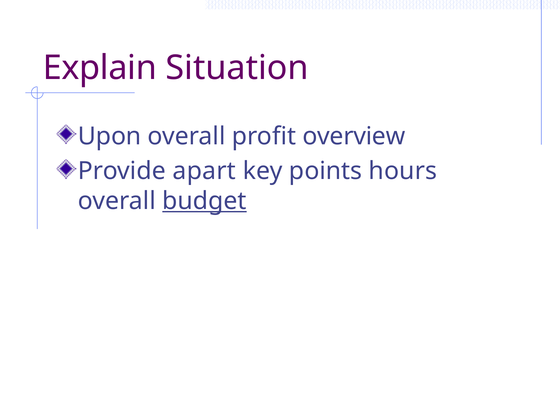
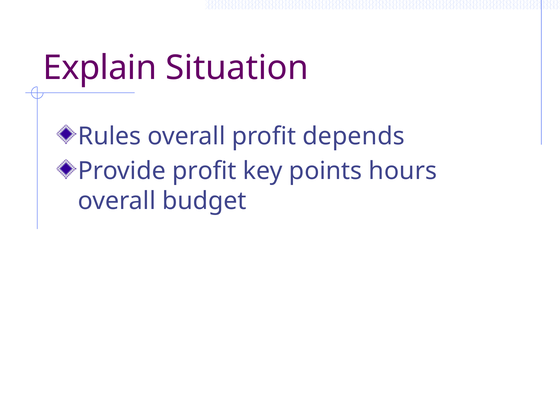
Upon: Upon -> Rules (110, 136)
overview: overview -> depends (354, 136)
Provide apart: apart -> profit (204, 171)
budget underline: present -> none (204, 201)
